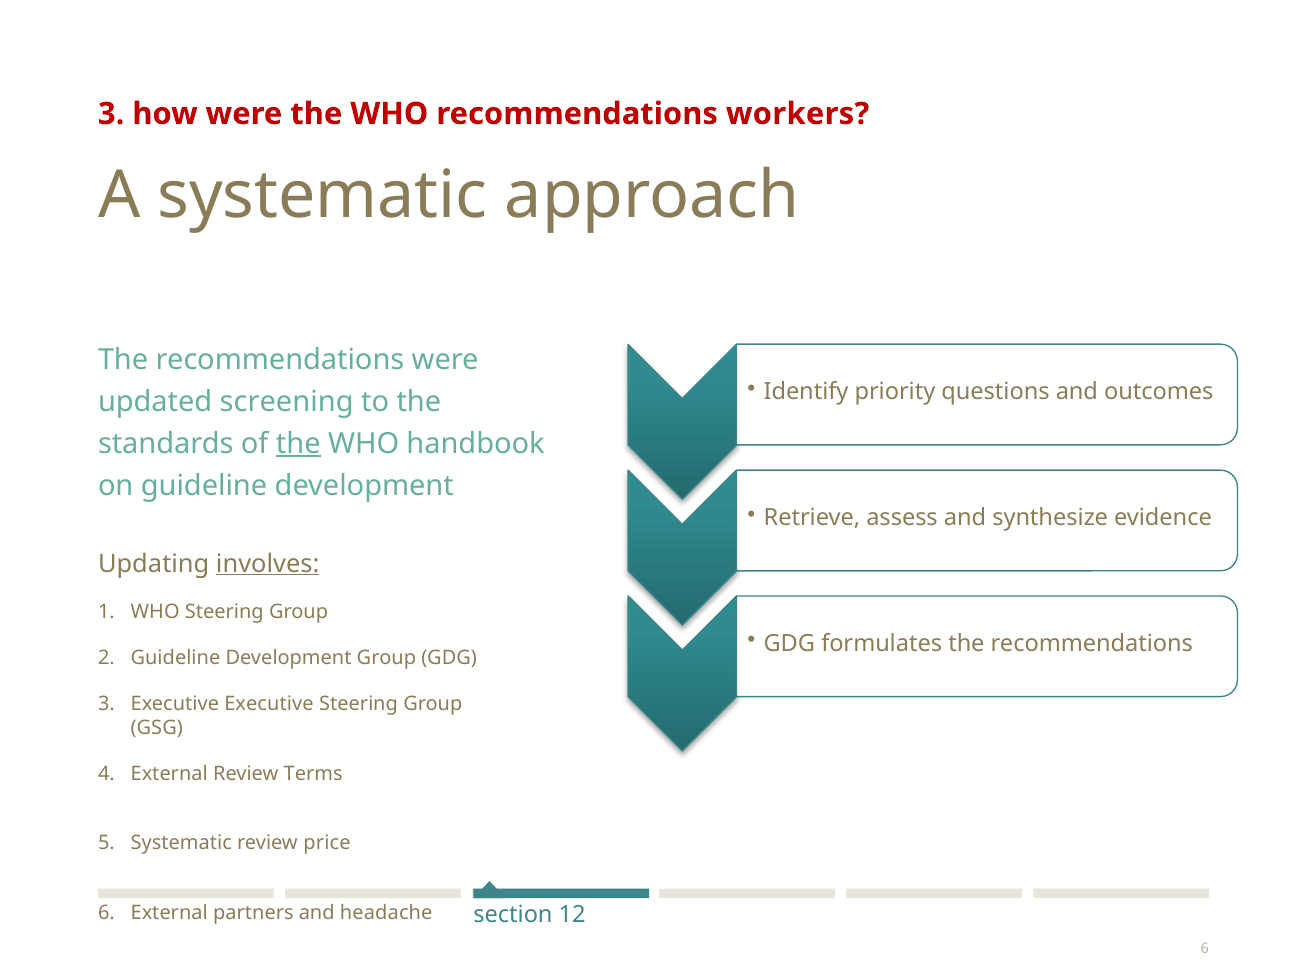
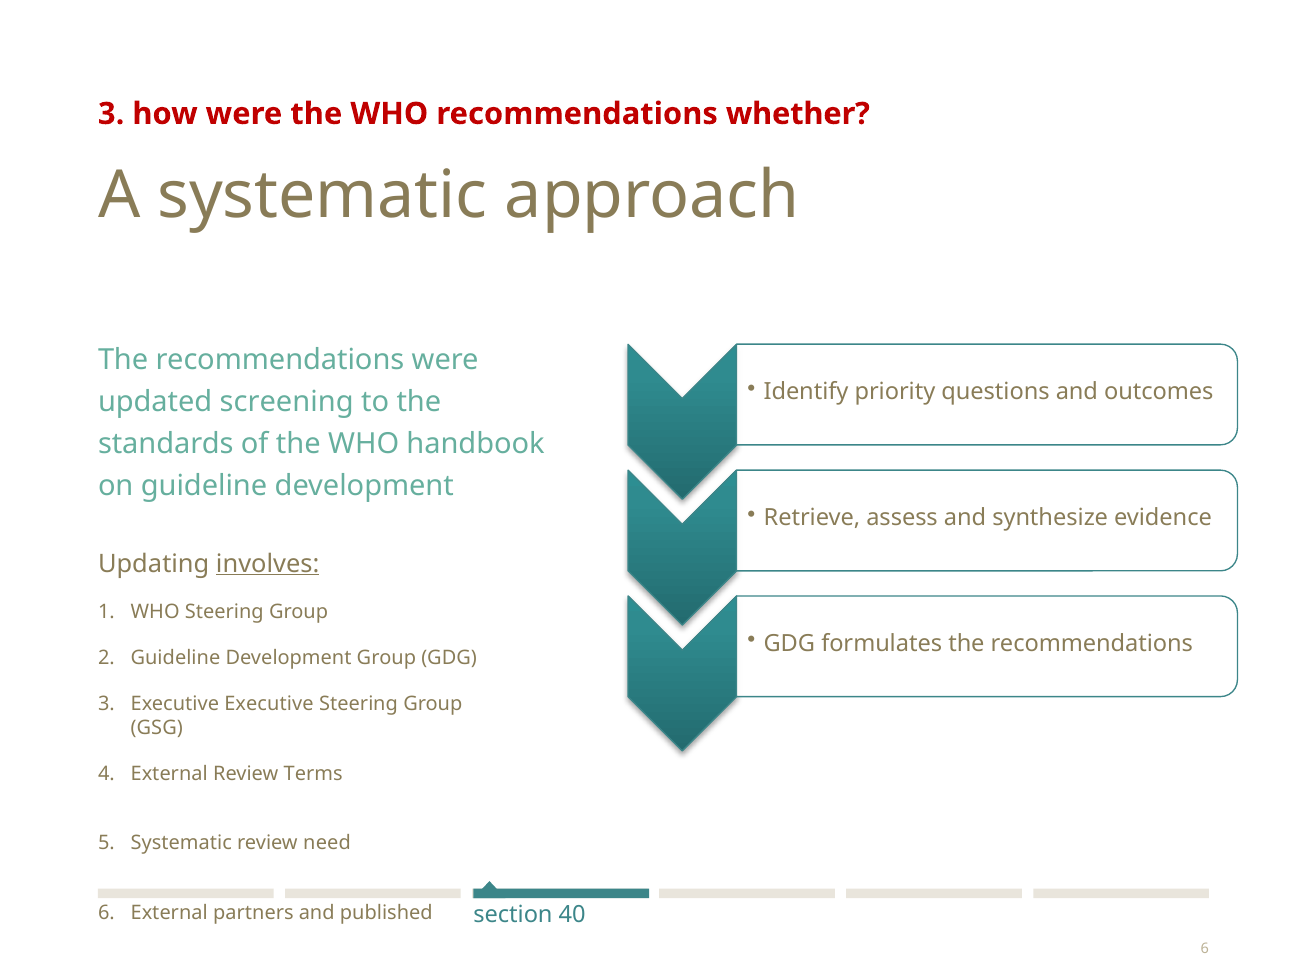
workers: workers -> whether (798, 114)
the underline: present -> none (298, 444)
price: price -> need (327, 844)
headache: headache -> published (386, 913)
12: 12 -> 40 (572, 915)
